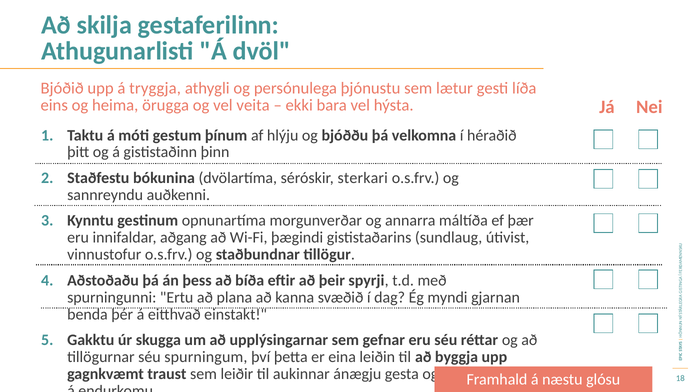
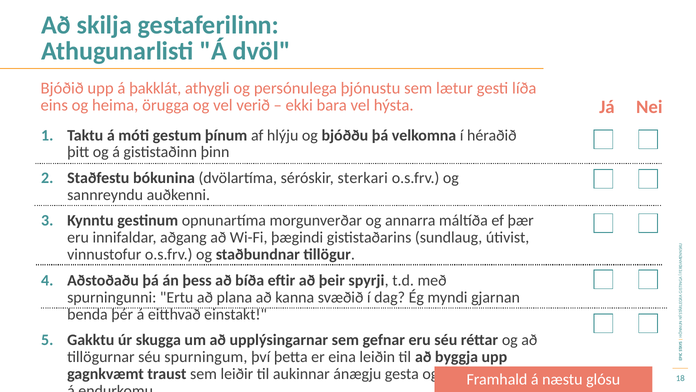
tryggja: tryggja -> þakklát (155, 88)
veita: veita -> verið (253, 105)
